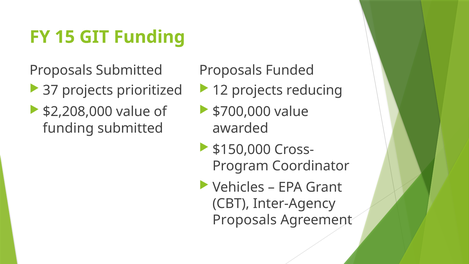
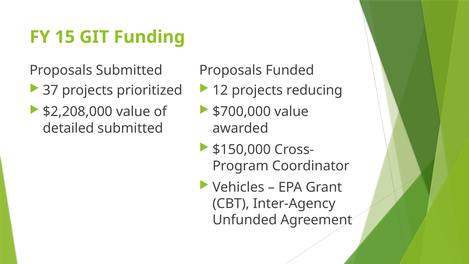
funding: funding -> detailed (68, 128)
Proposals: Proposals -> Unfunded (245, 220)
